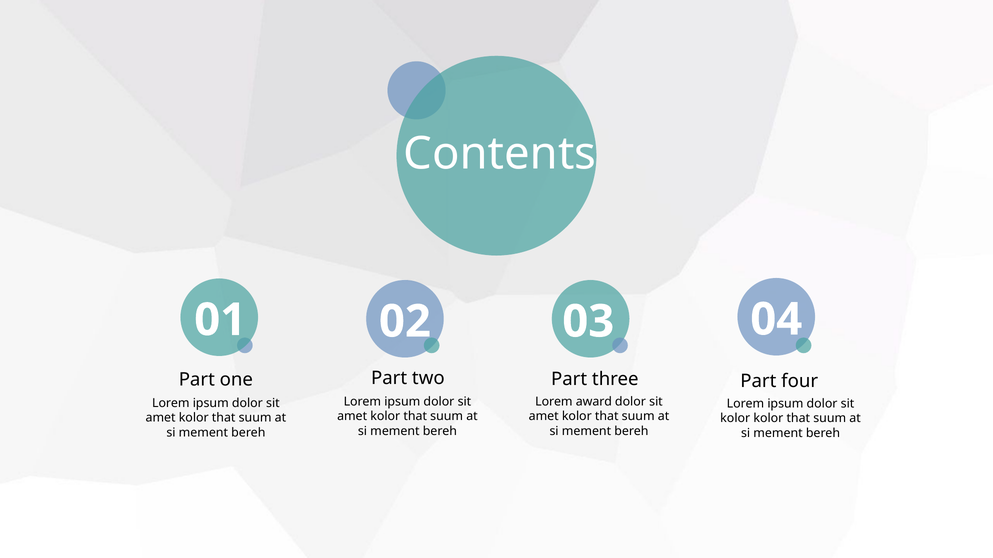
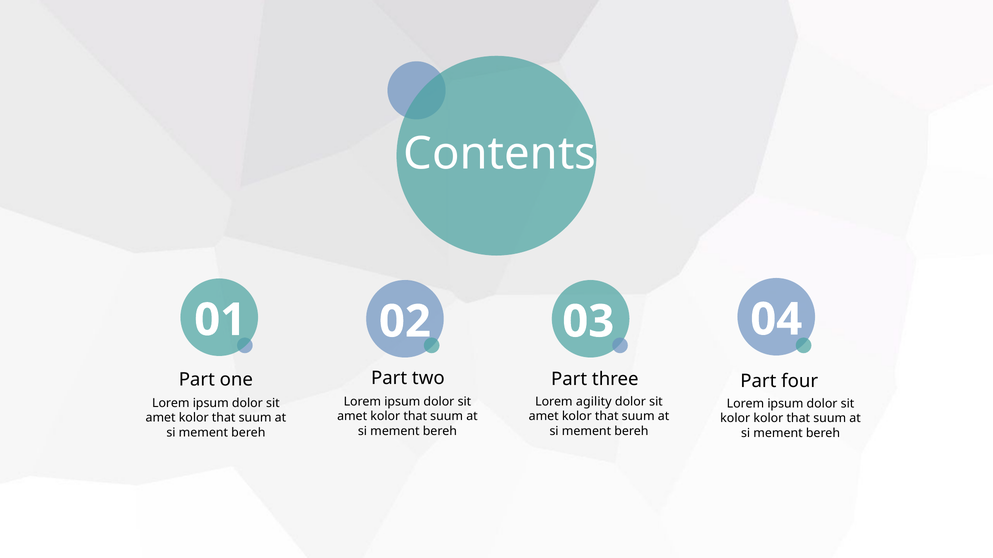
award: award -> agility (594, 402)
